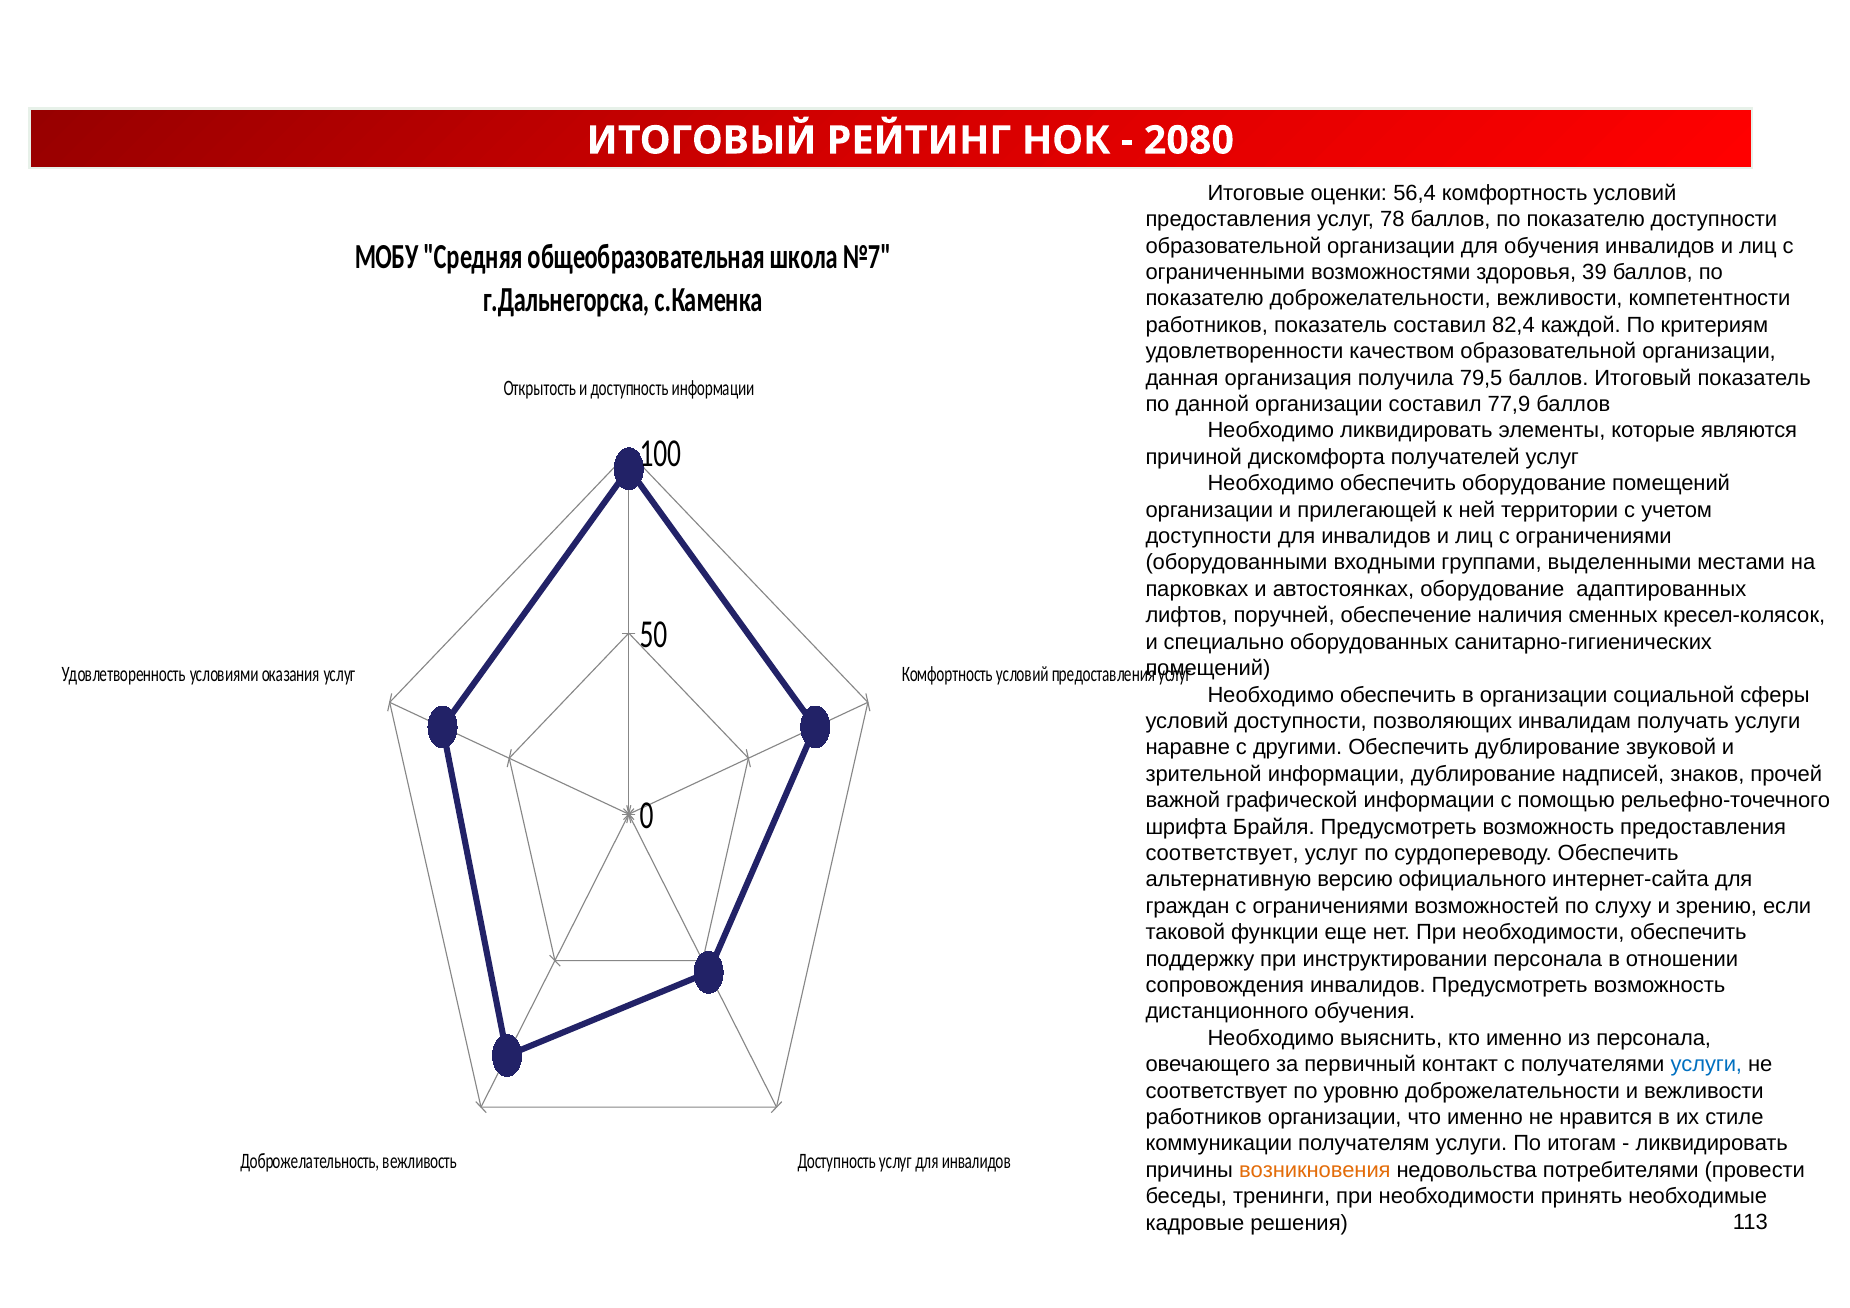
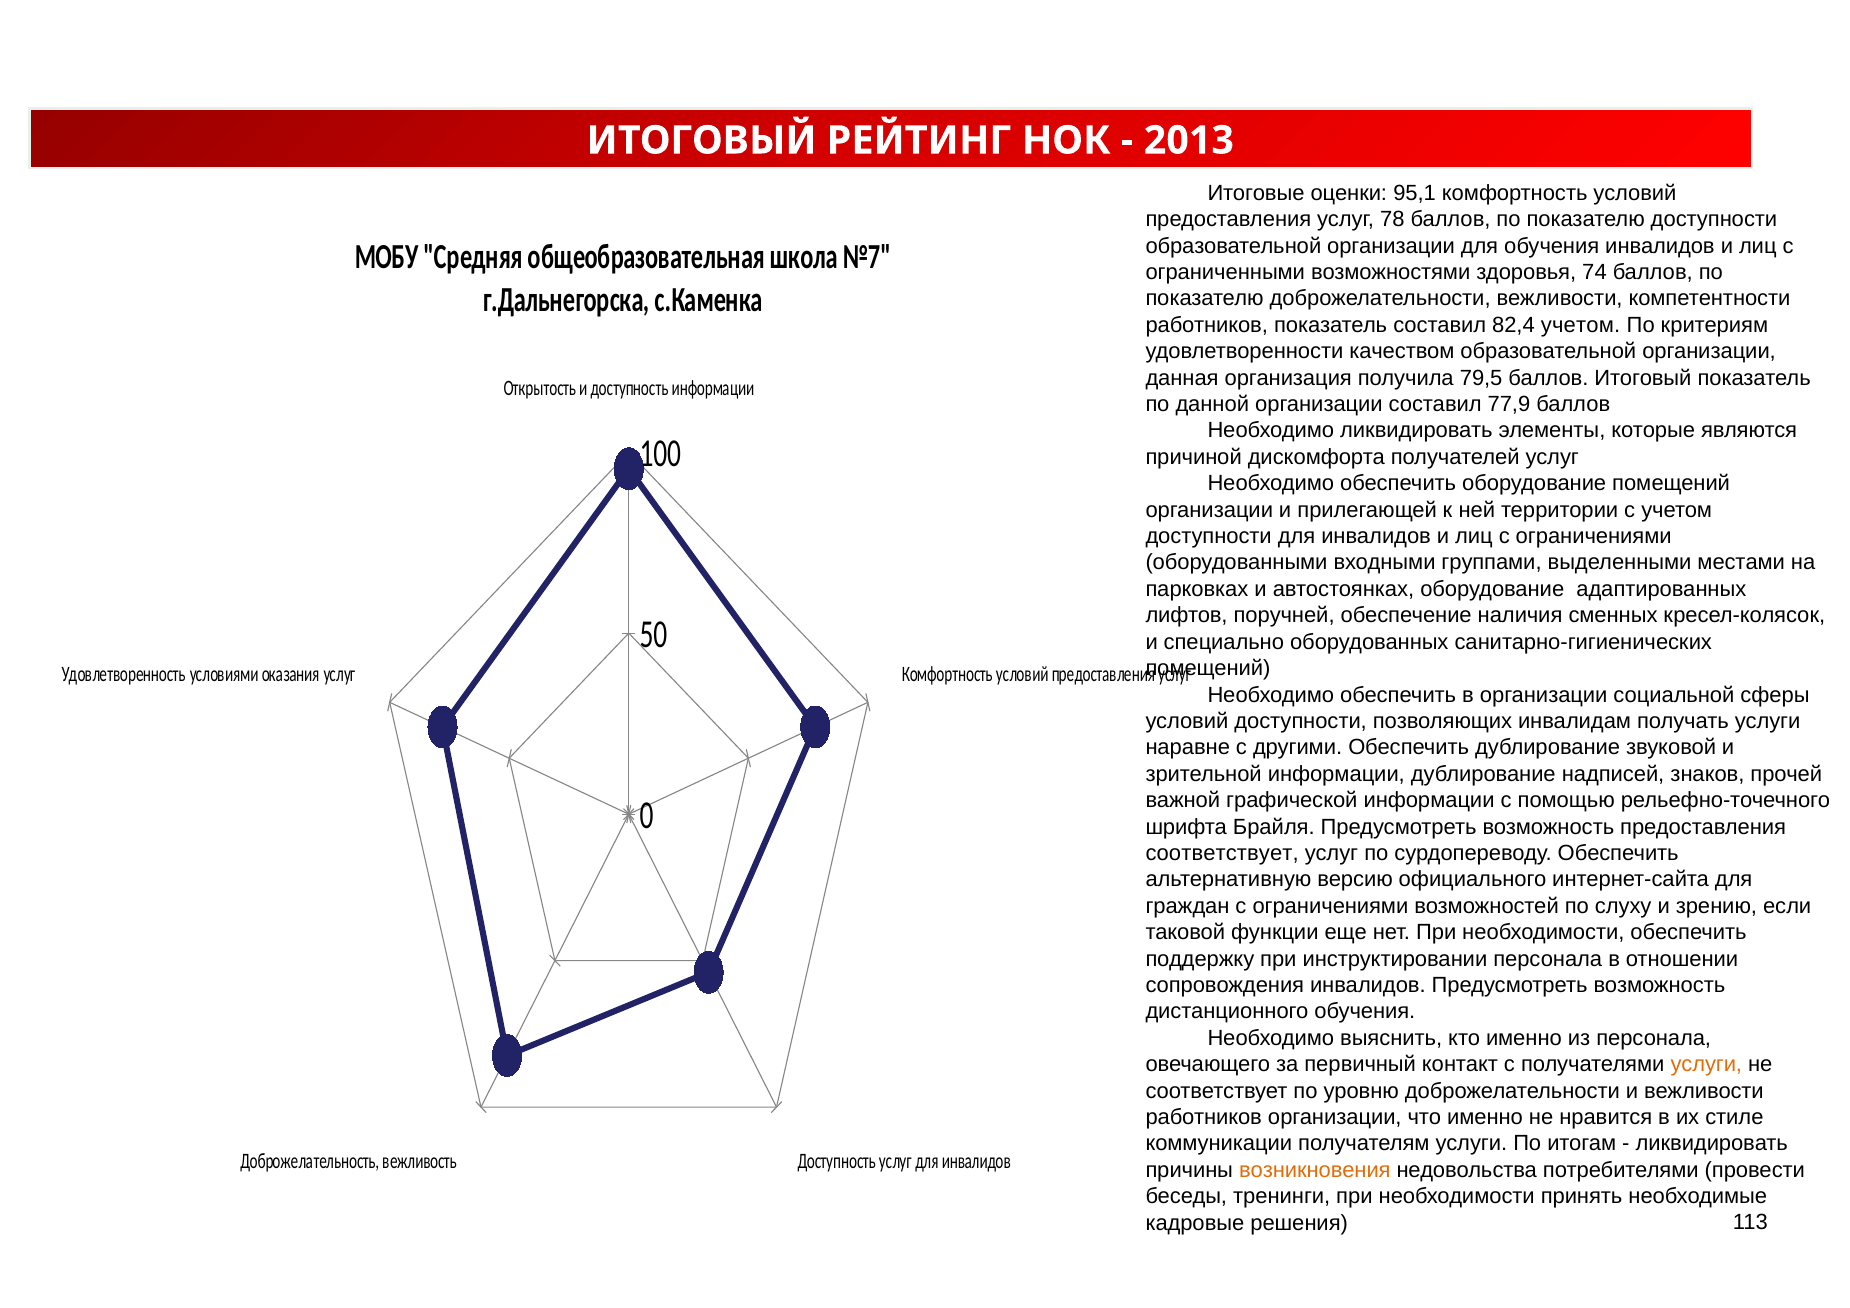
2080: 2080 -> 2013 (1189, 140)
56,4: 56,4 -> 95,1 (1415, 193)
39: 39 -> 74 (1594, 272)
82,4 каждой: каждой -> учетом (1581, 325)
услуги colour: blue -> orange (1706, 1065)
